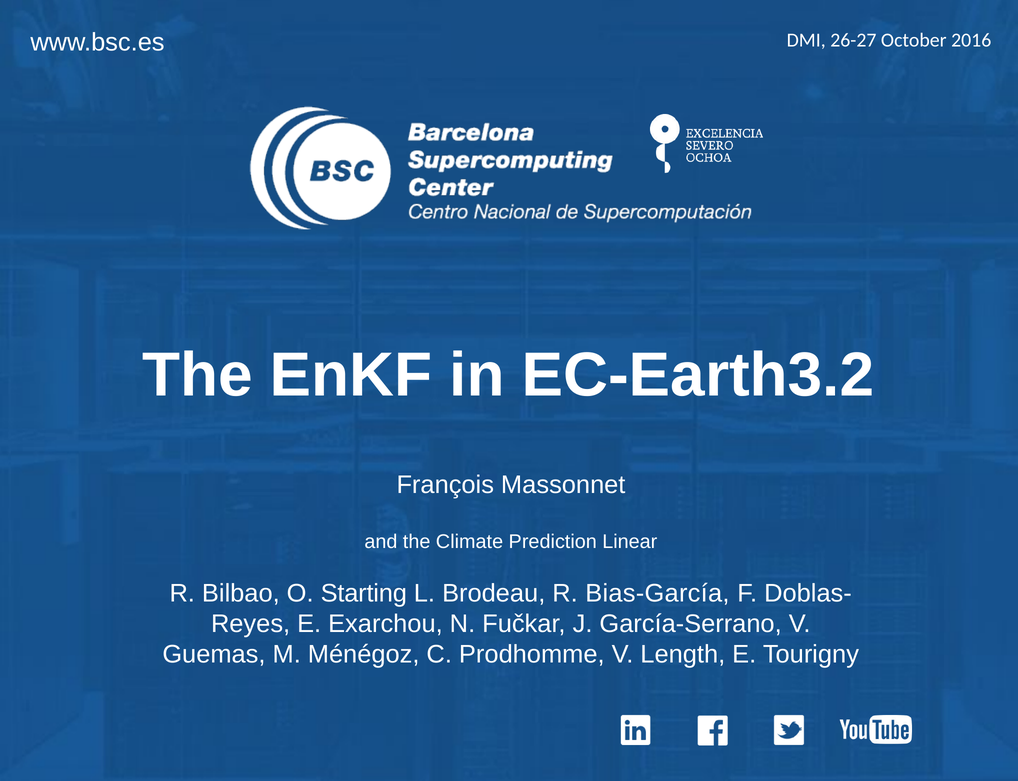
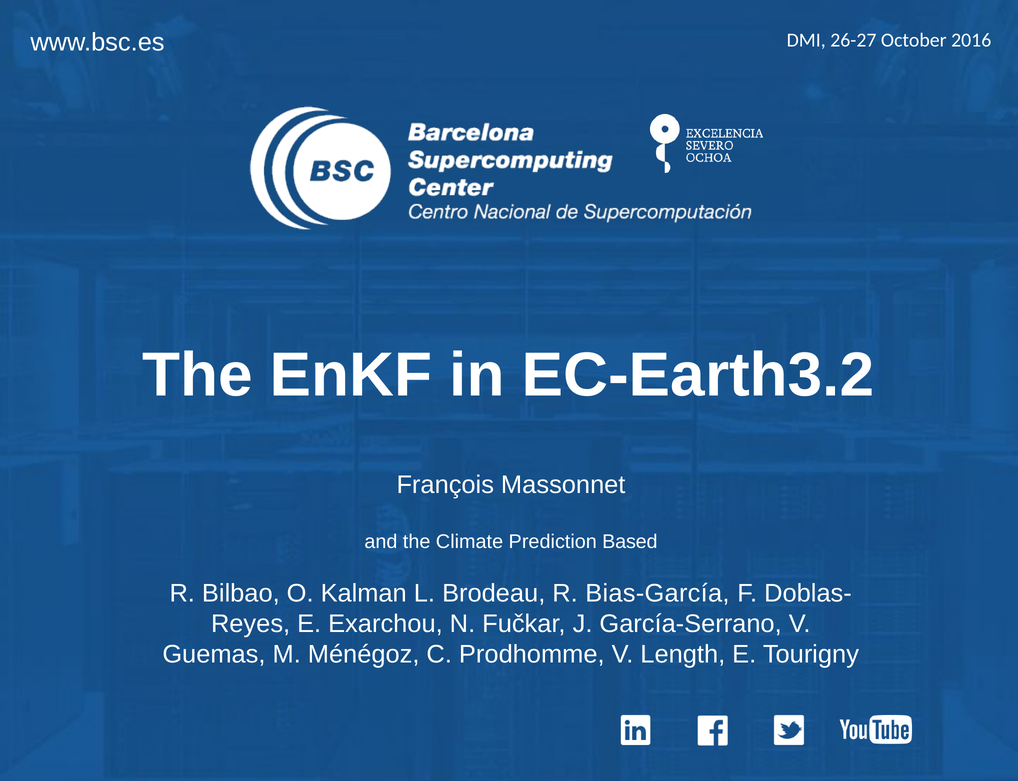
Linear: Linear -> Based (630, 542)
Starting: Starting -> Kalman (364, 594)
